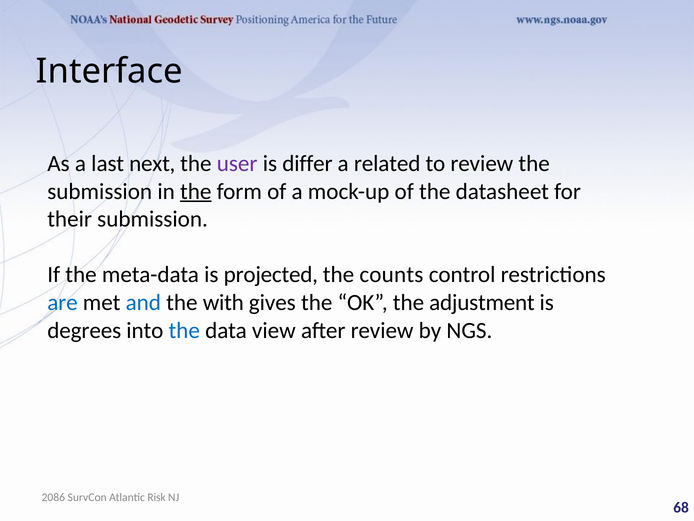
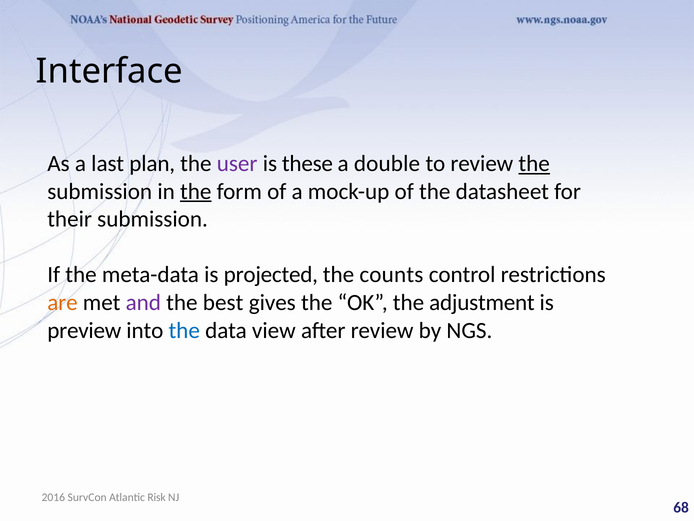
next: next -> plan (152, 163)
differ: differ -> these (307, 163)
related: related -> double (387, 163)
the underline: none -> present (534, 163)
are colour: blue -> orange (62, 302)
and colour: blue -> purple (143, 302)
with: with -> best (223, 302)
degrees: degrees -> preview (84, 330)
2086: 2086 -> 2016 (53, 497)
